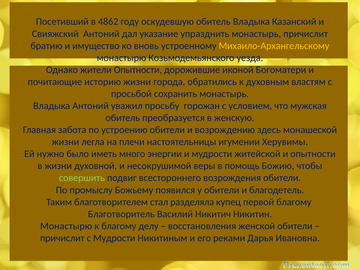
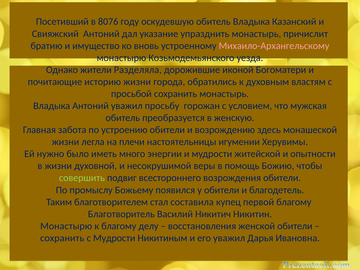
4862: 4862 -> 8076 (108, 22)
Михаило-Архангельскому colour: yellow -> pink (274, 46)
жители Опытности: Опытности -> Разделяла (138, 70)
разделяла: разделяла -> составила (192, 202)
причислит: причислит -> сохранить (62, 238)
его реками: реками -> уважил (229, 238)
